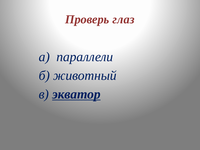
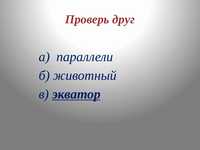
глаз: глаз -> друг (124, 19)
